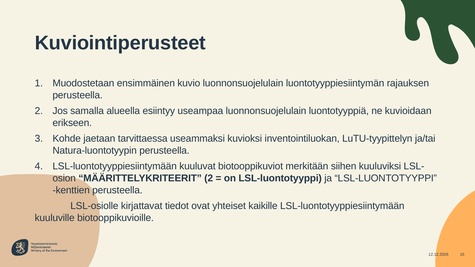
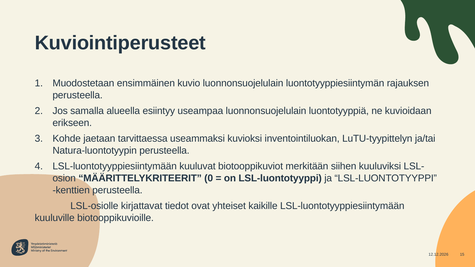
MÄÄRITTELYKRITEERIT 2: 2 -> 0 (209, 178)
